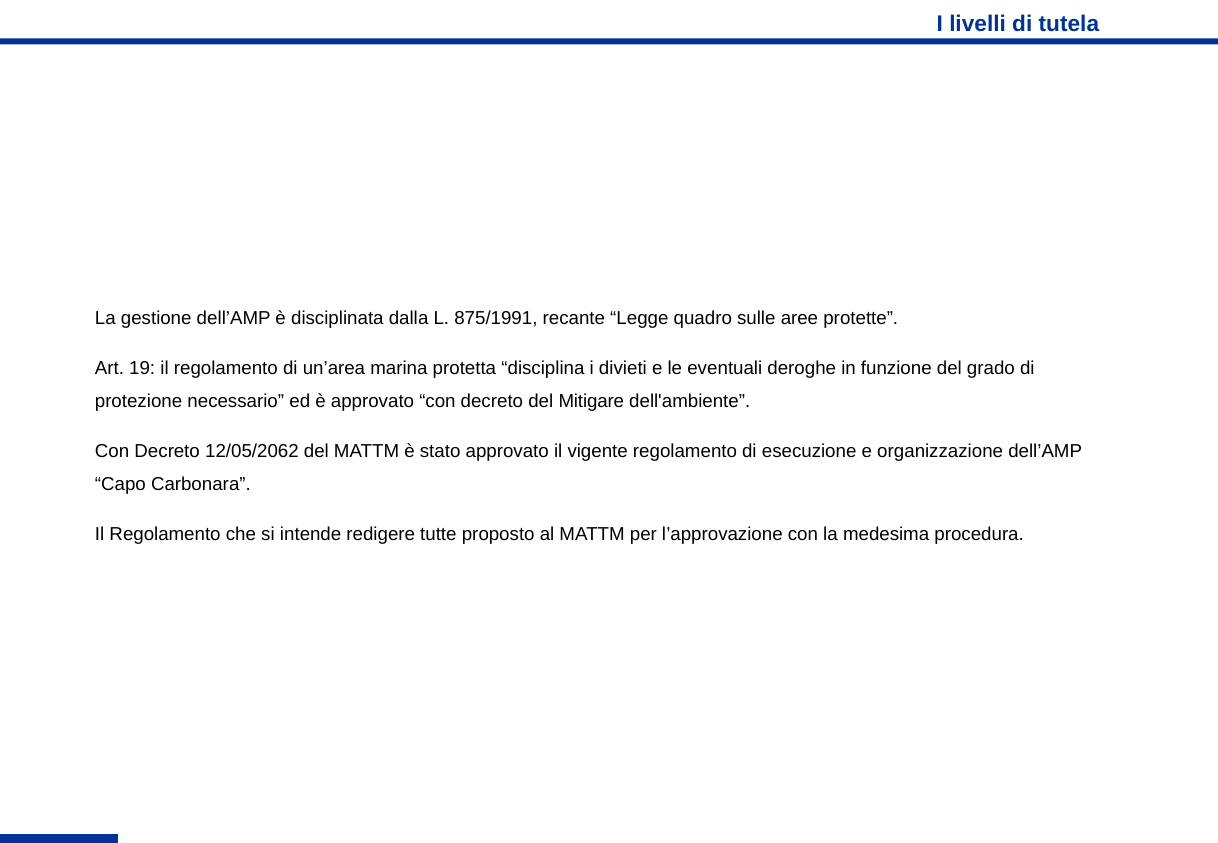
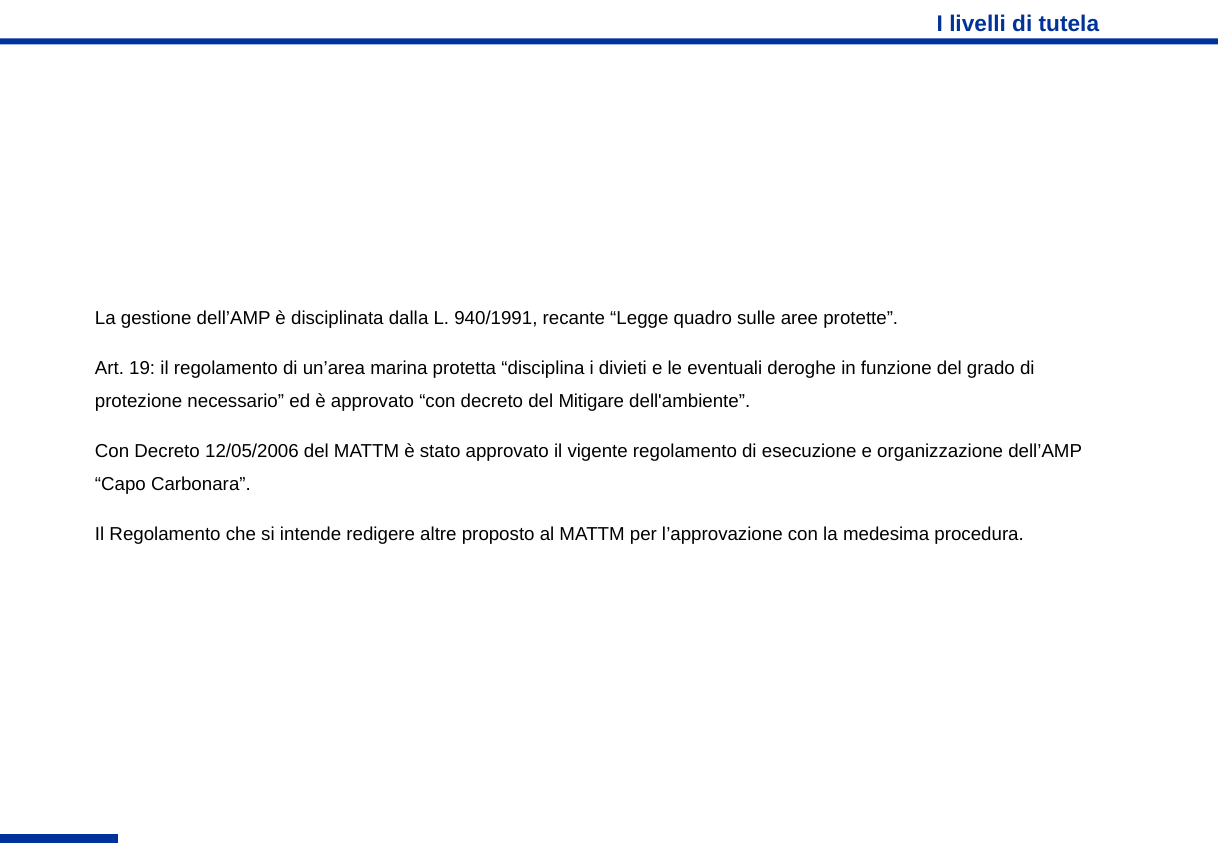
875/1991: 875/1991 -> 940/1991 (496, 319)
12/05/2062: 12/05/2062 -> 12/05/2006 (252, 451)
tutte: tutte -> altre (438, 534)
